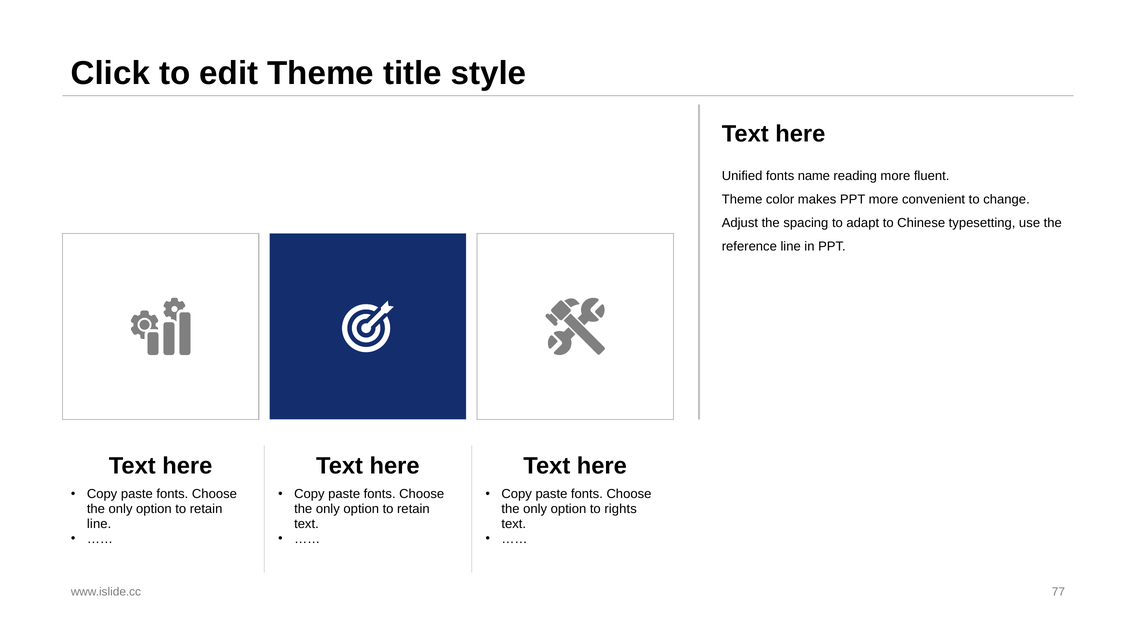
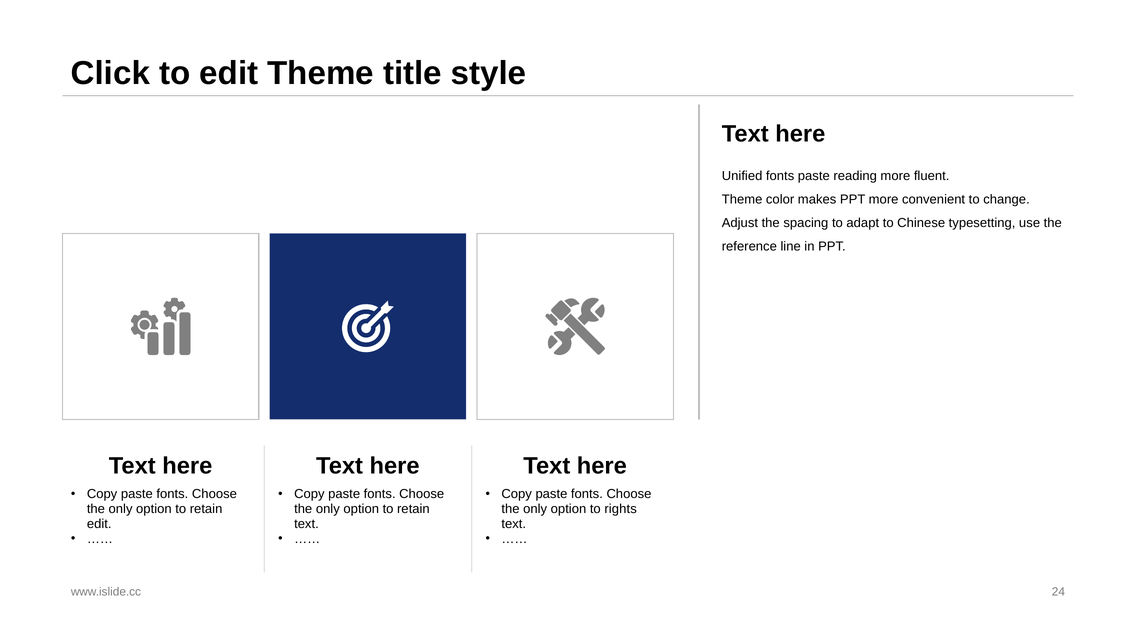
fonts name: name -> paste (814, 176)
line: line -> edit (99, 524)
77: 77 -> 24 (1058, 592)
